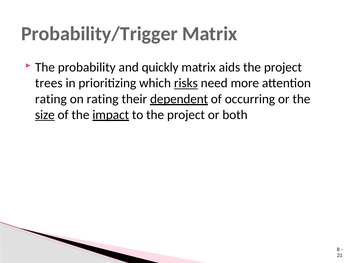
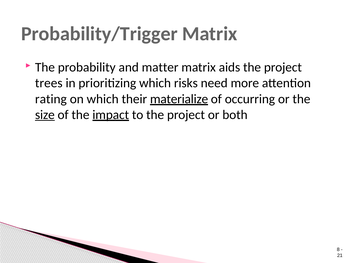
quickly: quickly -> matter (160, 67)
risks underline: present -> none (186, 83)
on rating: rating -> which (103, 99)
dependent: dependent -> materialize (179, 99)
